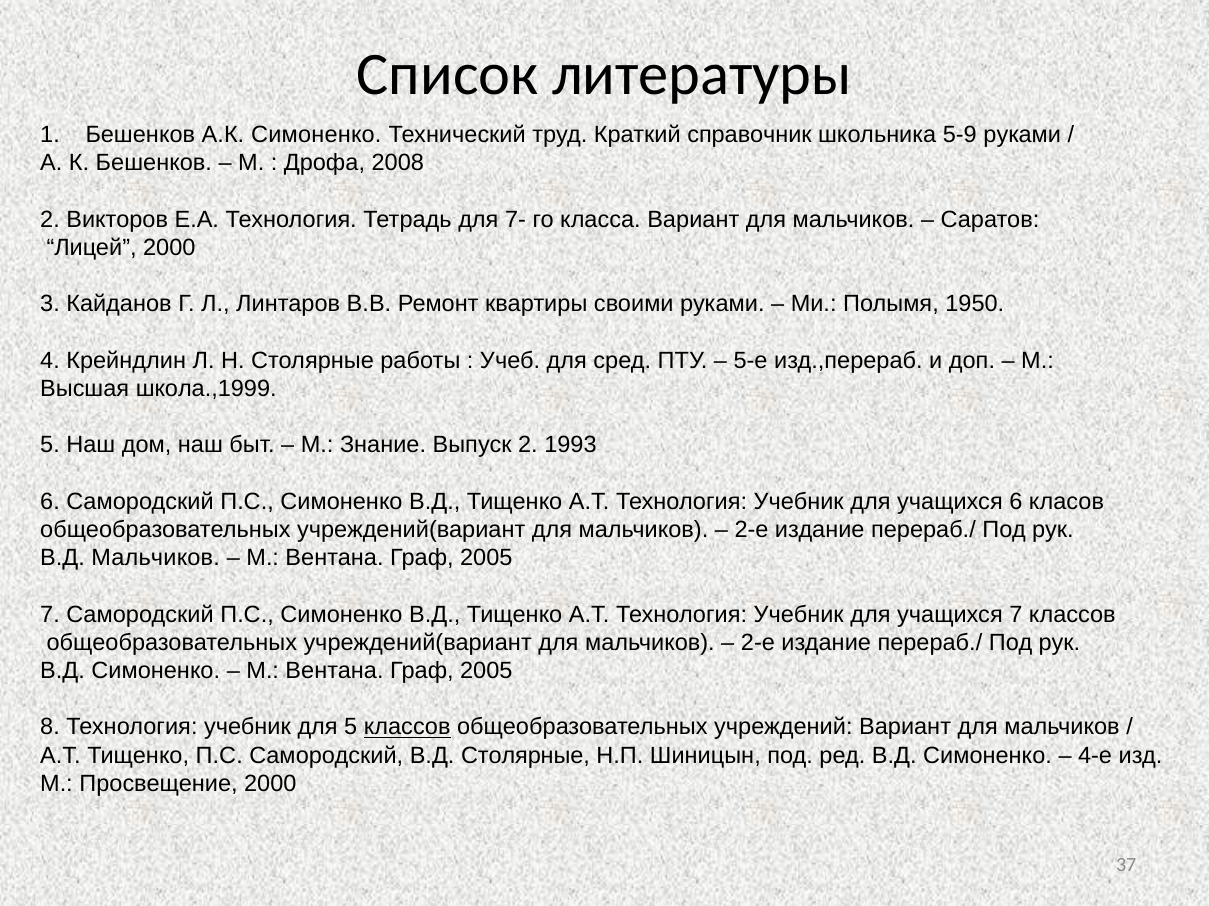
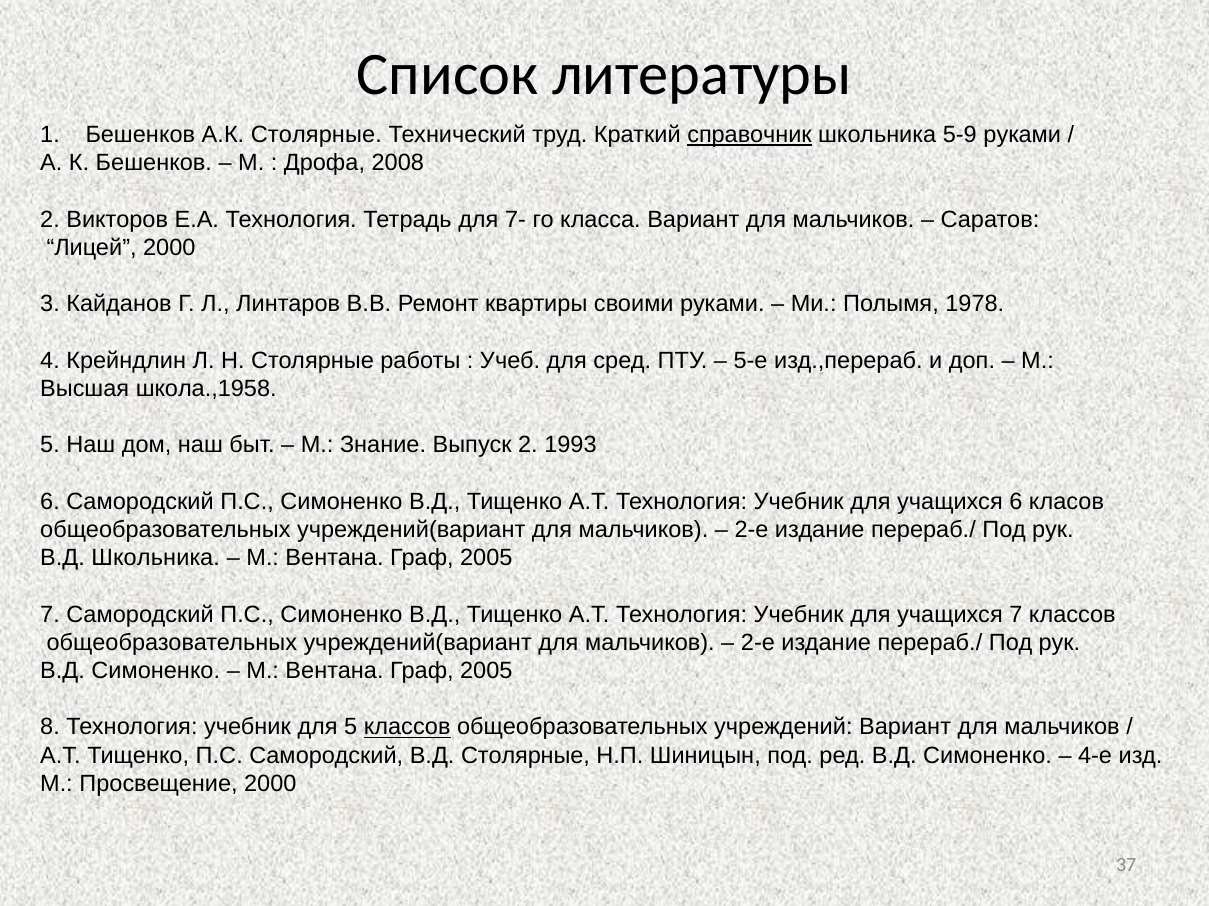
А.К Симоненко: Симоненко -> Столярные (316, 135)
справочник underline: none -> present (749, 135)
1950: 1950 -> 1978 (975, 304)
школа.,1999: школа.,1999 -> школа.,1958 (206, 389)
В.Д Мальчиков: Мальчиков -> Школьника (156, 558)
